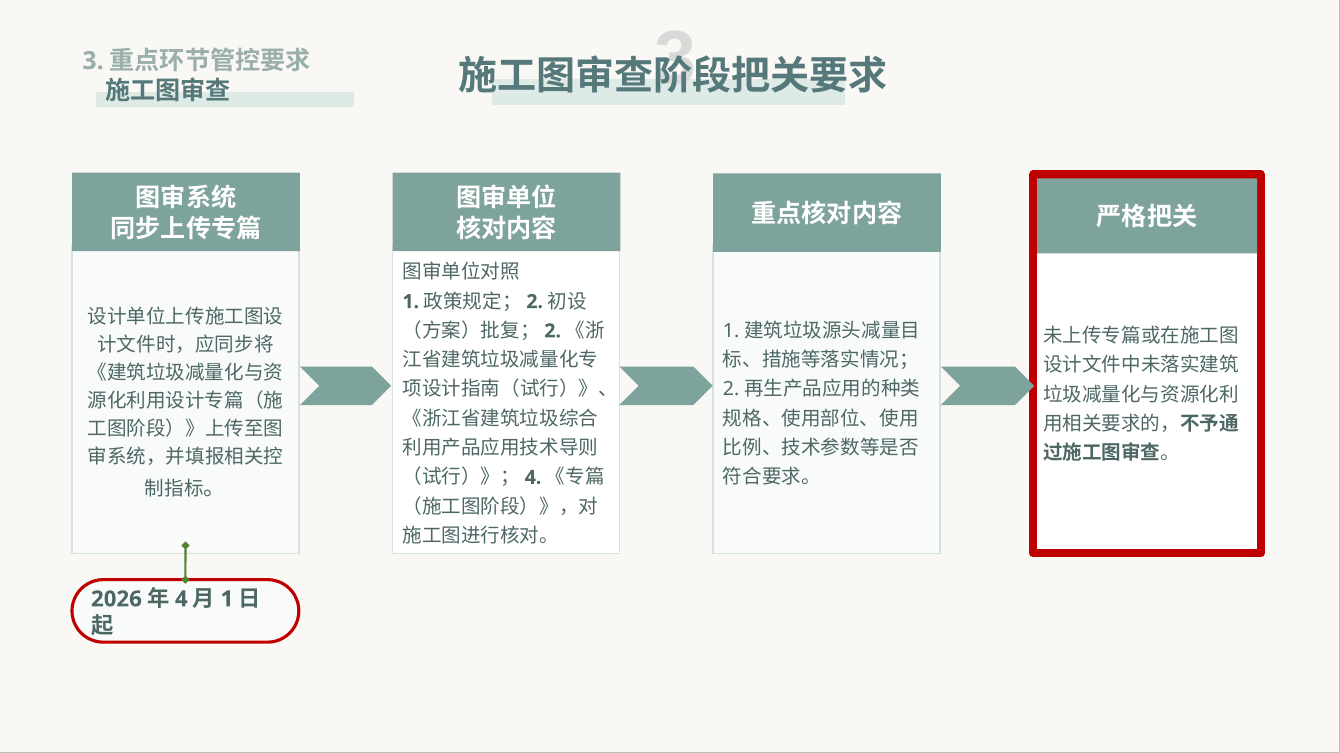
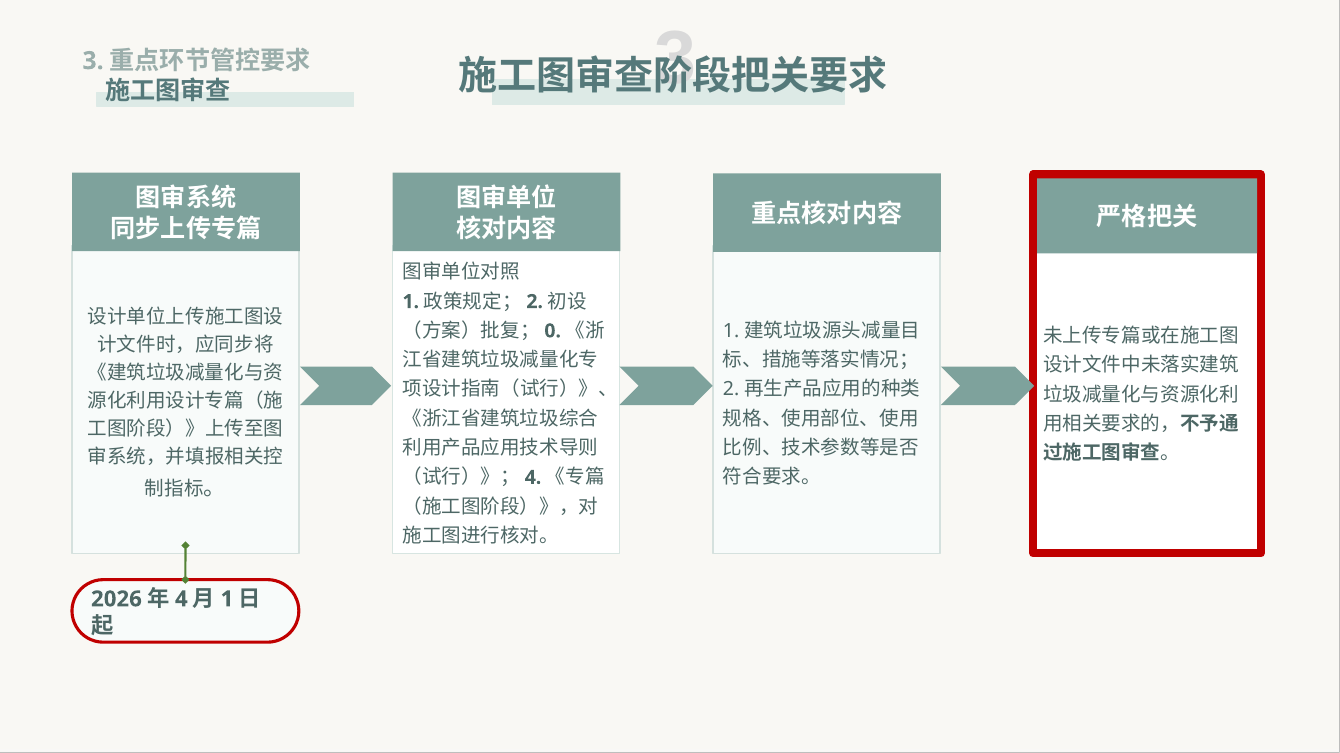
2: 2 -> 0 (553, 331)
